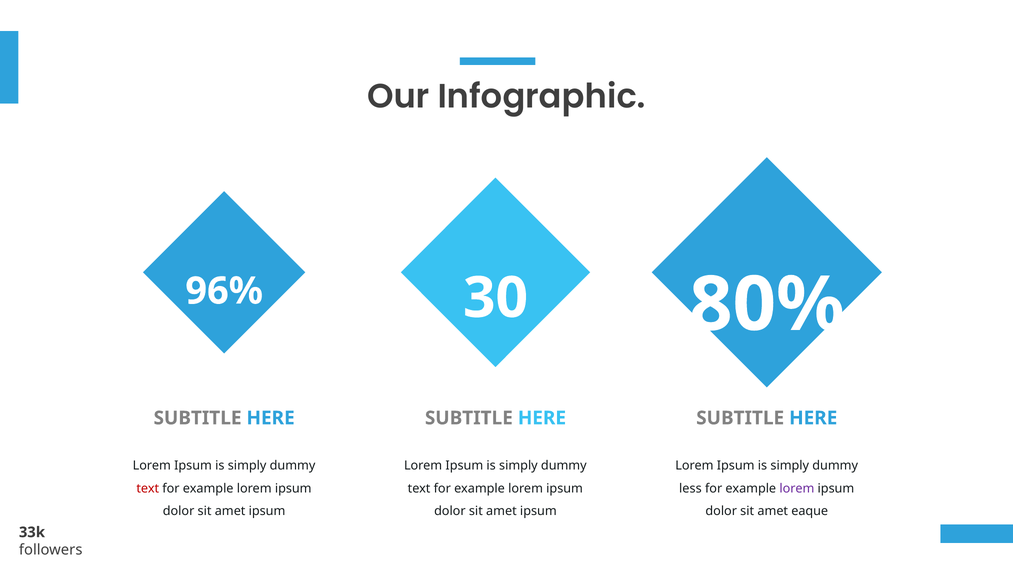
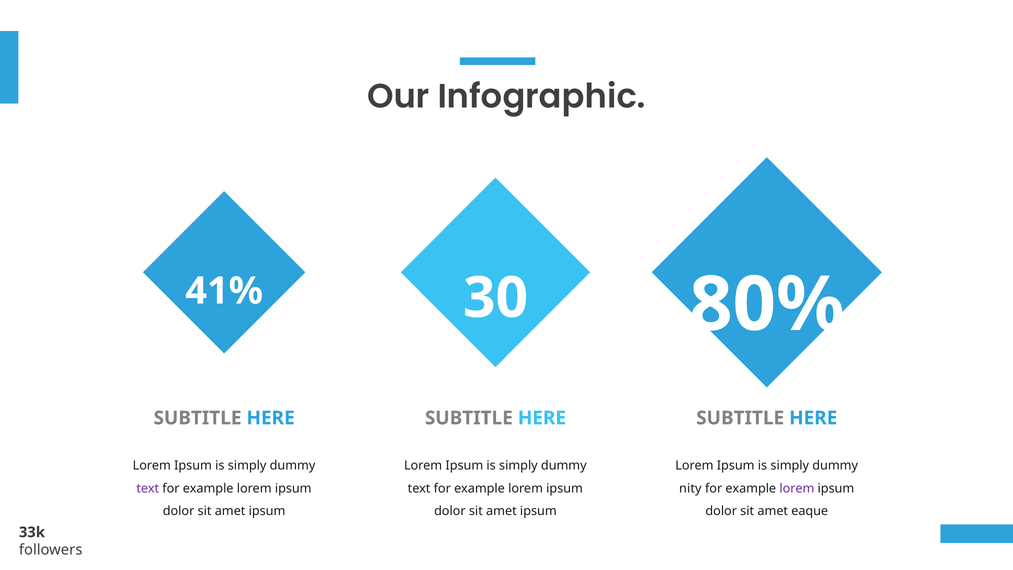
96%: 96% -> 41% (224, 291)
text colour: red -> purple (148, 488)
less: less -> nity (690, 488)
